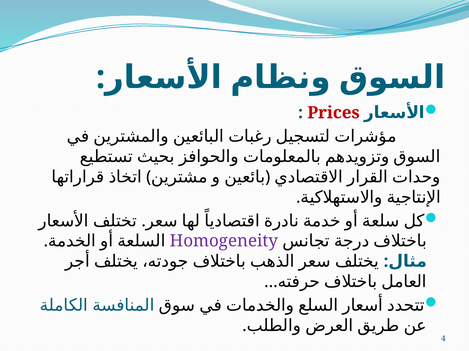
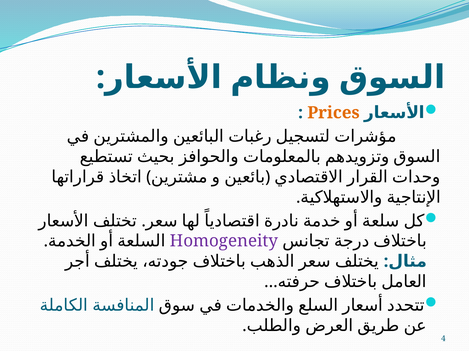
Prices colour: red -> orange (333, 113)
